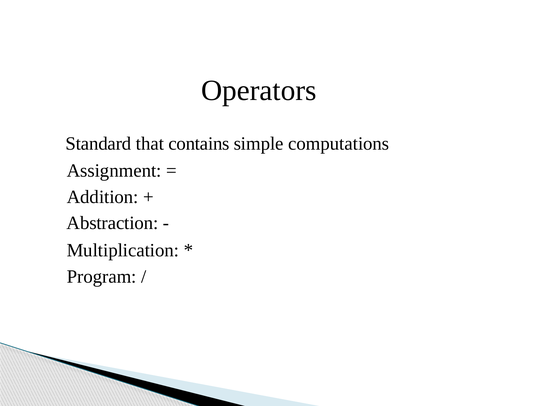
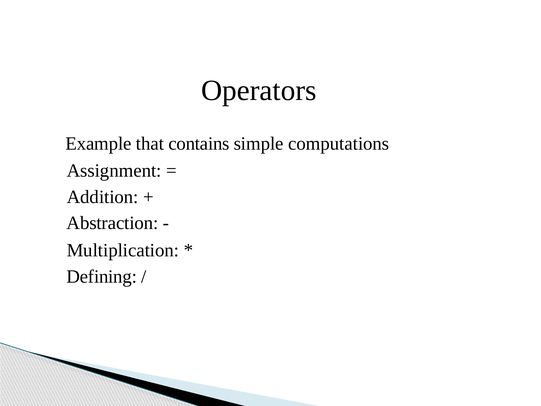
Standard: Standard -> Example (98, 144)
Program: Program -> Defining (102, 276)
